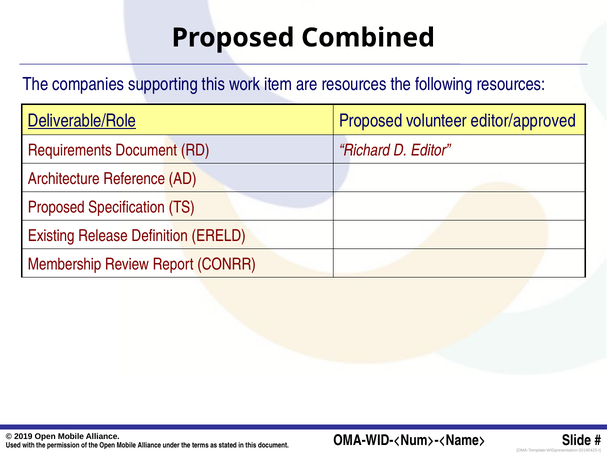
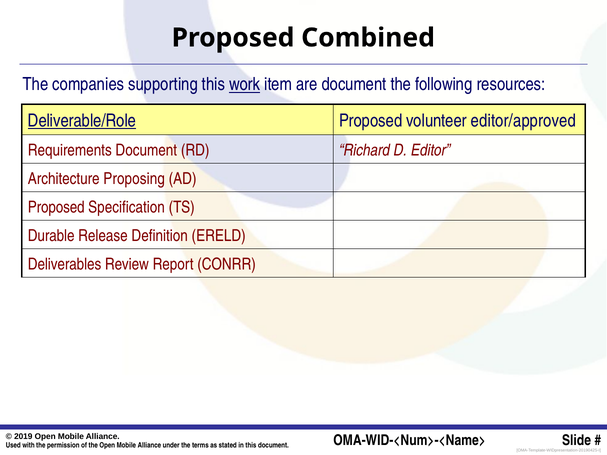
work underline: none -> present (245, 85)
are resources: resources -> document (354, 85)
Reference: Reference -> Proposing (134, 179)
Existing: Existing -> Durable (51, 236)
Membership: Membership -> Deliverables (65, 265)
